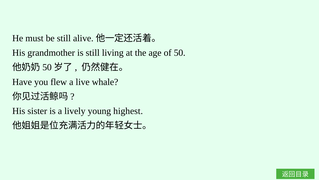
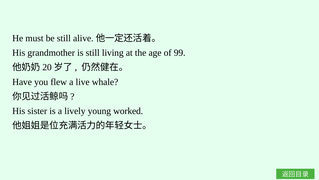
of 50: 50 -> 99 (180, 53)
50: 50 -> 20 (47, 67)
highest: highest -> worked (128, 111)
